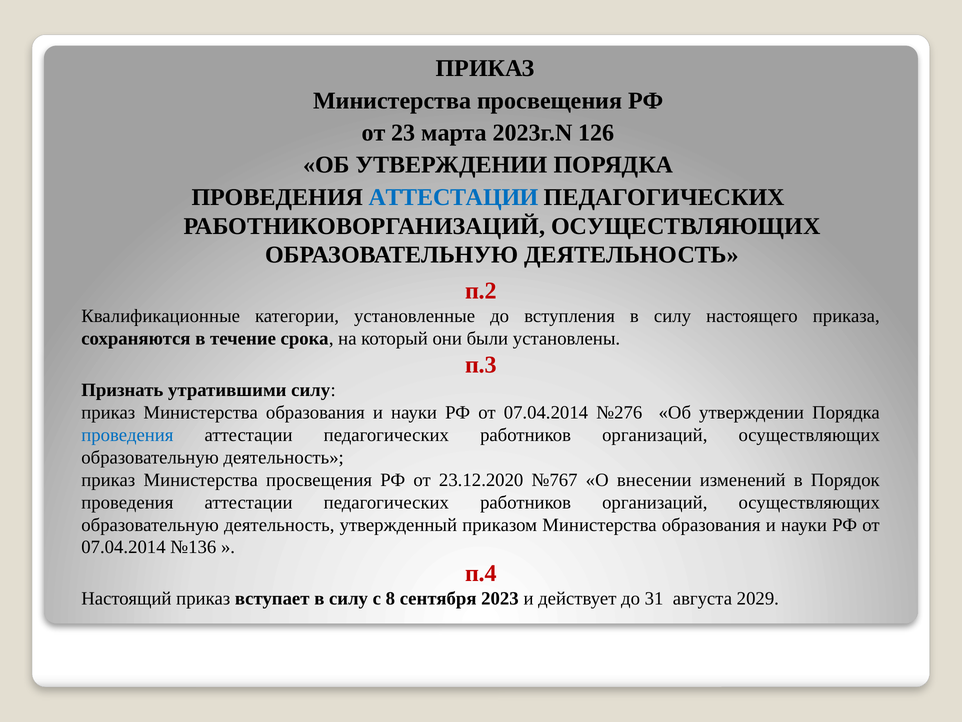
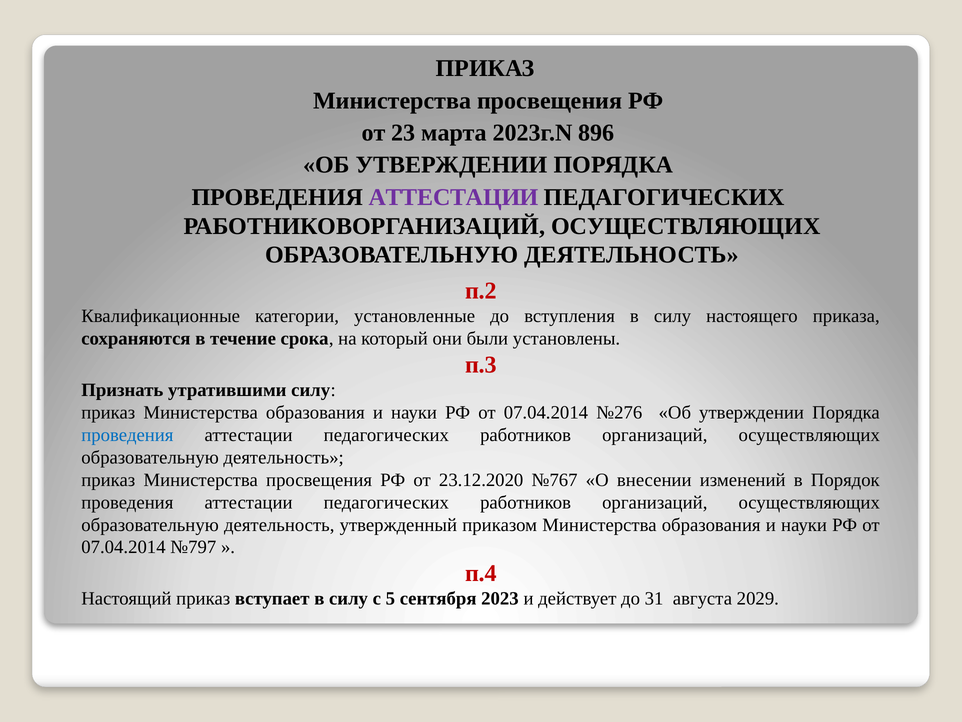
126: 126 -> 896 (596, 133)
АТТЕСТАЦИИ colour: blue -> purple (454, 197)
№136: №136 -> №797 (193, 547)
8: 8 -> 5 (390, 598)
